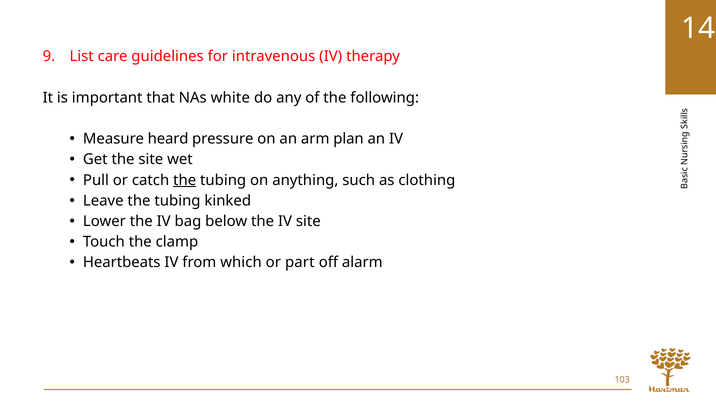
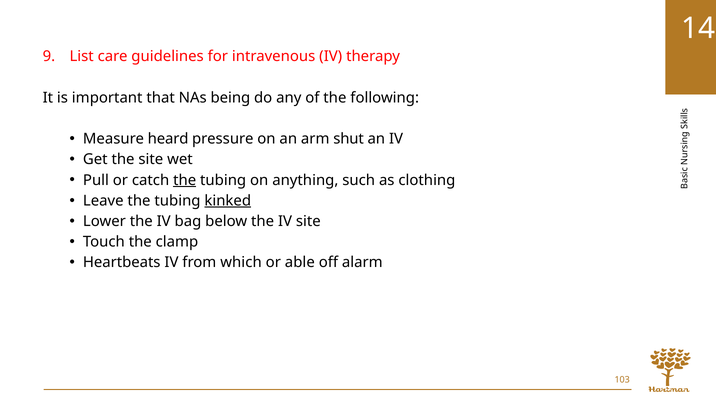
white: white -> being (230, 98)
plan: plan -> shut (349, 139)
kinked underline: none -> present (228, 201)
part: part -> able (300, 262)
